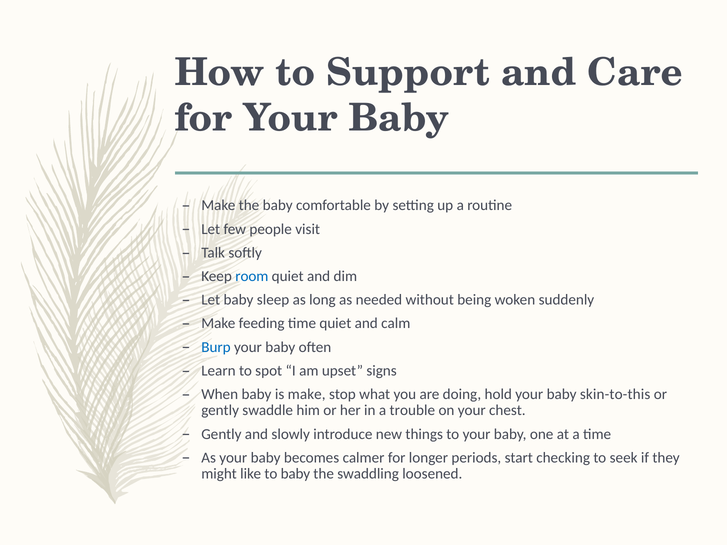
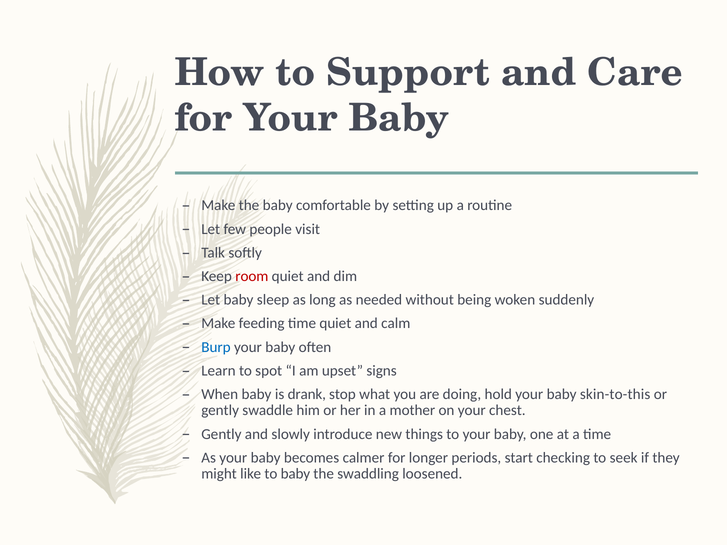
room colour: blue -> red (252, 276)
is make: make -> drank (307, 394)
trouble: trouble -> mother (412, 411)
